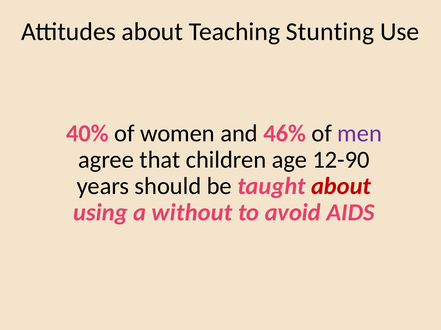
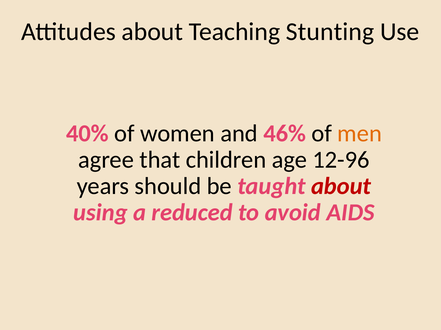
men colour: purple -> orange (360, 134)
12-90: 12-90 -> 12-96 (341, 160)
without: without -> reduced (192, 213)
